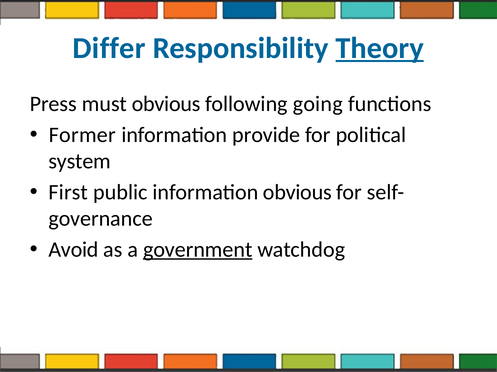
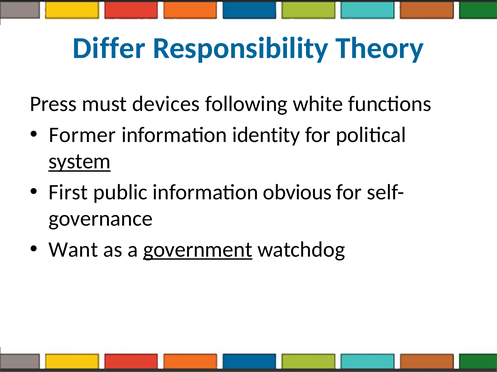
Theory underline: present -> none (380, 48)
must obvious: obvious -> devices (166, 104)
going: going -> white (318, 104)
provide: provide -> identity (266, 135)
system underline: none -> present (80, 162)
Avoid: Avoid -> Want (73, 250)
